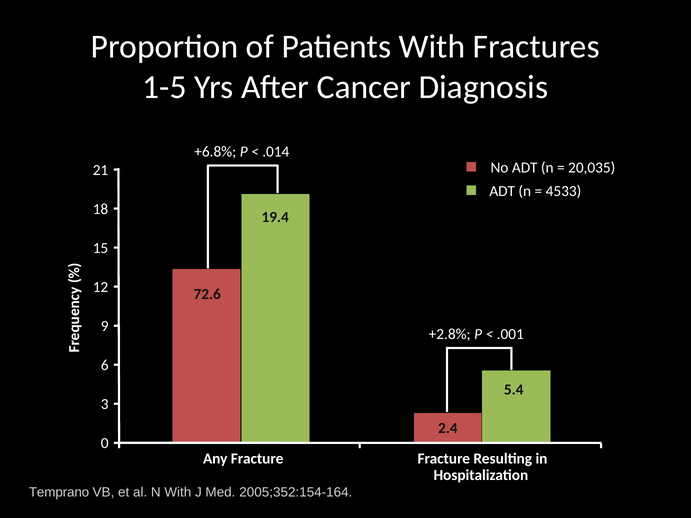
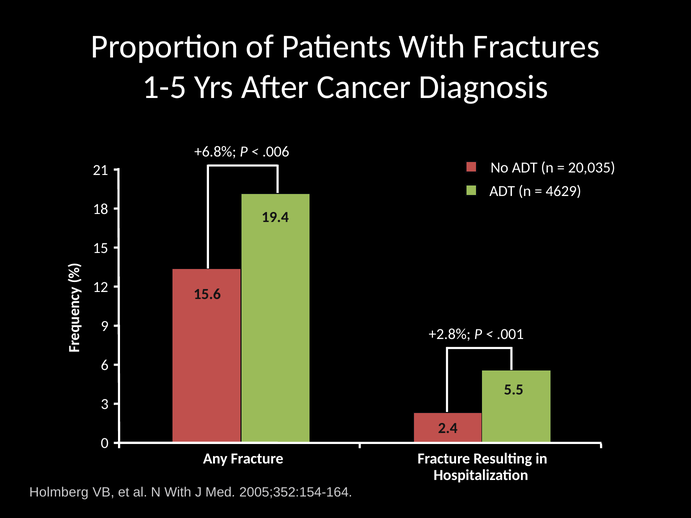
.014: .014 -> .006 (276, 152)
4533: 4533 -> 4629 (563, 191)
72.6: 72.6 -> 15.6 (207, 295)
5.4: 5.4 -> 5.5 (514, 390)
Temprano: Temprano -> Holmberg (59, 493)
